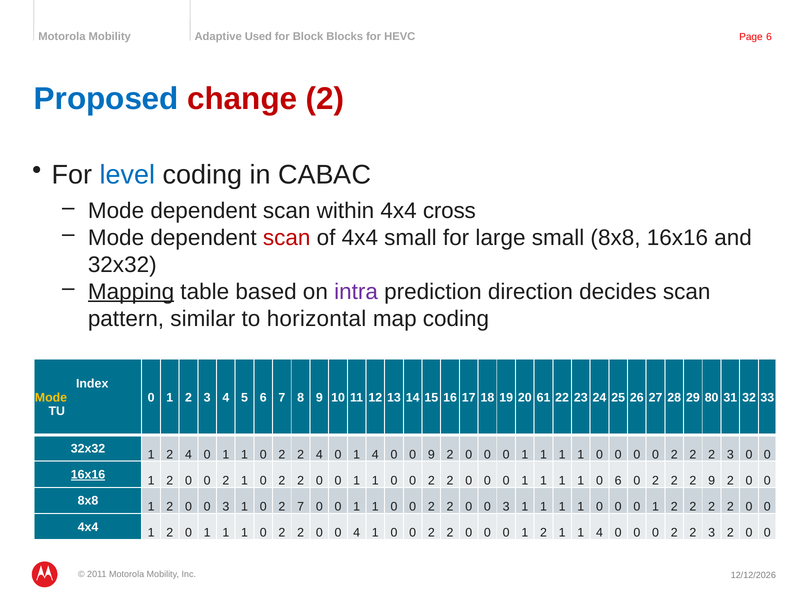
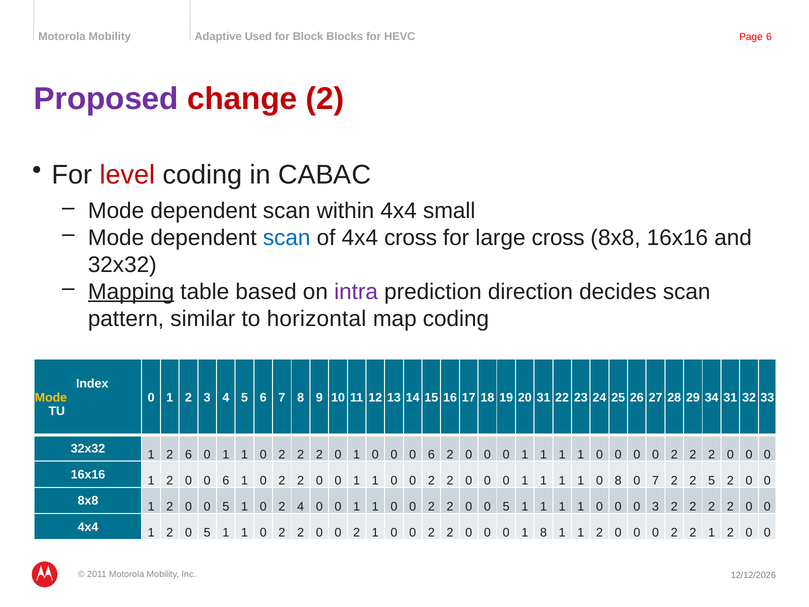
Proposed colour: blue -> purple (106, 99)
level colour: blue -> red (128, 175)
cross: cross -> small (449, 211)
scan colour: red -> blue (287, 238)
4x4 small: small -> cross (411, 238)
large small: small -> cross (558, 238)
20 61: 61 -> 31 (544, 397)
80: 80 -> 34 (712, 397)
1 2 4: 4 -> 6 (188, 454)
4: 4 -> 2 (319, 454)
0 1 4: 4 -> 0 (375, 454)
9: 9 -> 6 (431, 454)
3: 3 -> 0 (730, 454)
16x16 underline: present -> none (88, 475)
2 0 0 2: 2 -> 6 (226, 480)
0 6: 6 -> 8 (618, 480)
2: 2 -> 7 (656, 480)
2 9: 9 -> 5 (712, 480)
3: 3 -> 5 (226, 507)
2 7: 7 -> 4 (301, 507)
3: 3 -> 5 (506, 507)
1: 1 -> 3 (656, 507)
2 0 1: 1 -> 5 (207, 533)
2 0 0 4: 4 -> 2 (357, 533)
2: 2 -> 8 (544, 533)
1 1 4: 4 -> 2 (599, 533)
0 2 2 3: 3 -> 1 (712, 533)
